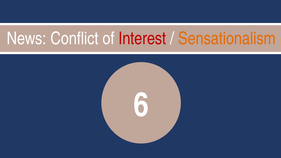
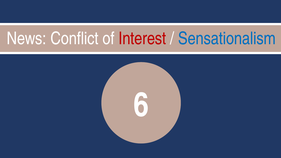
Sensationalism colour: orange -> blue (227, 39)
